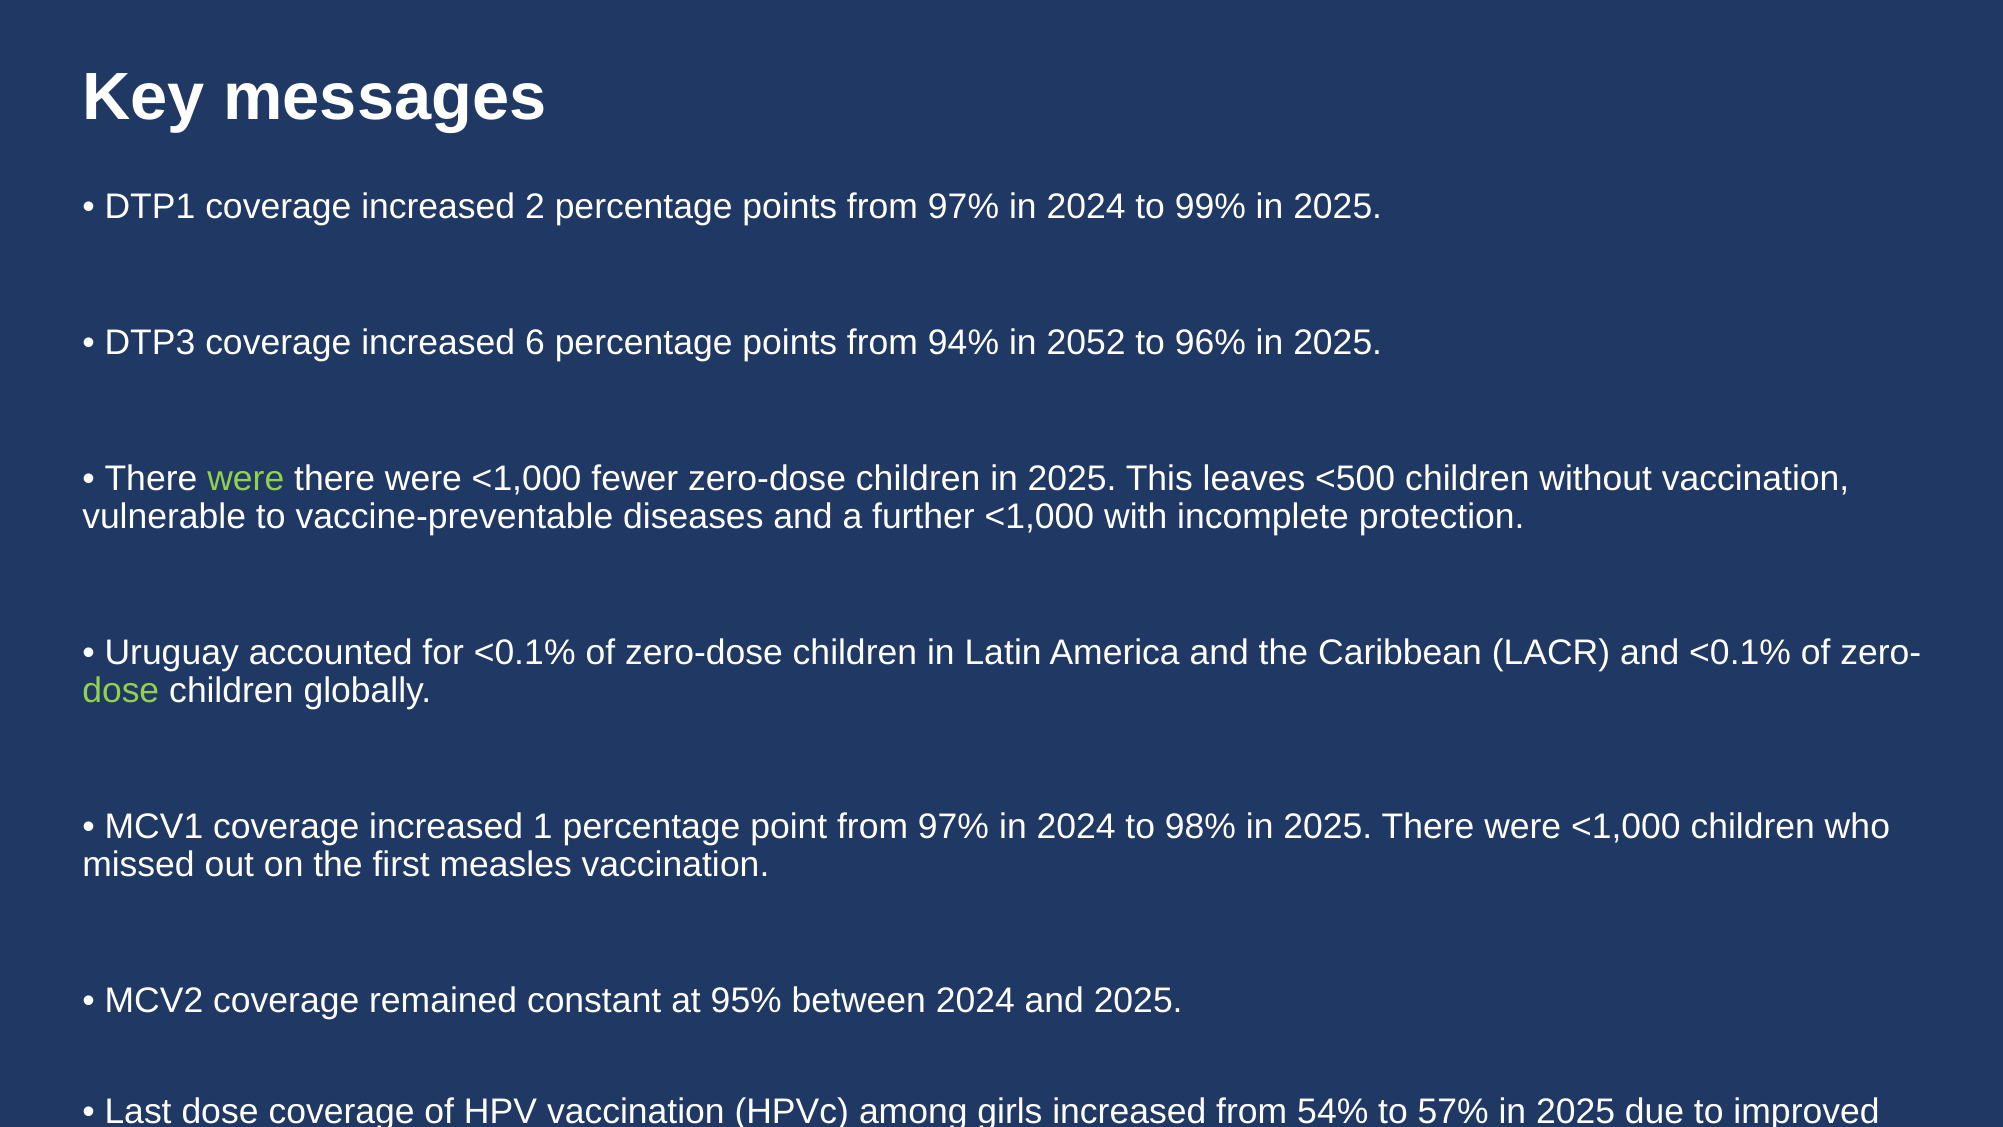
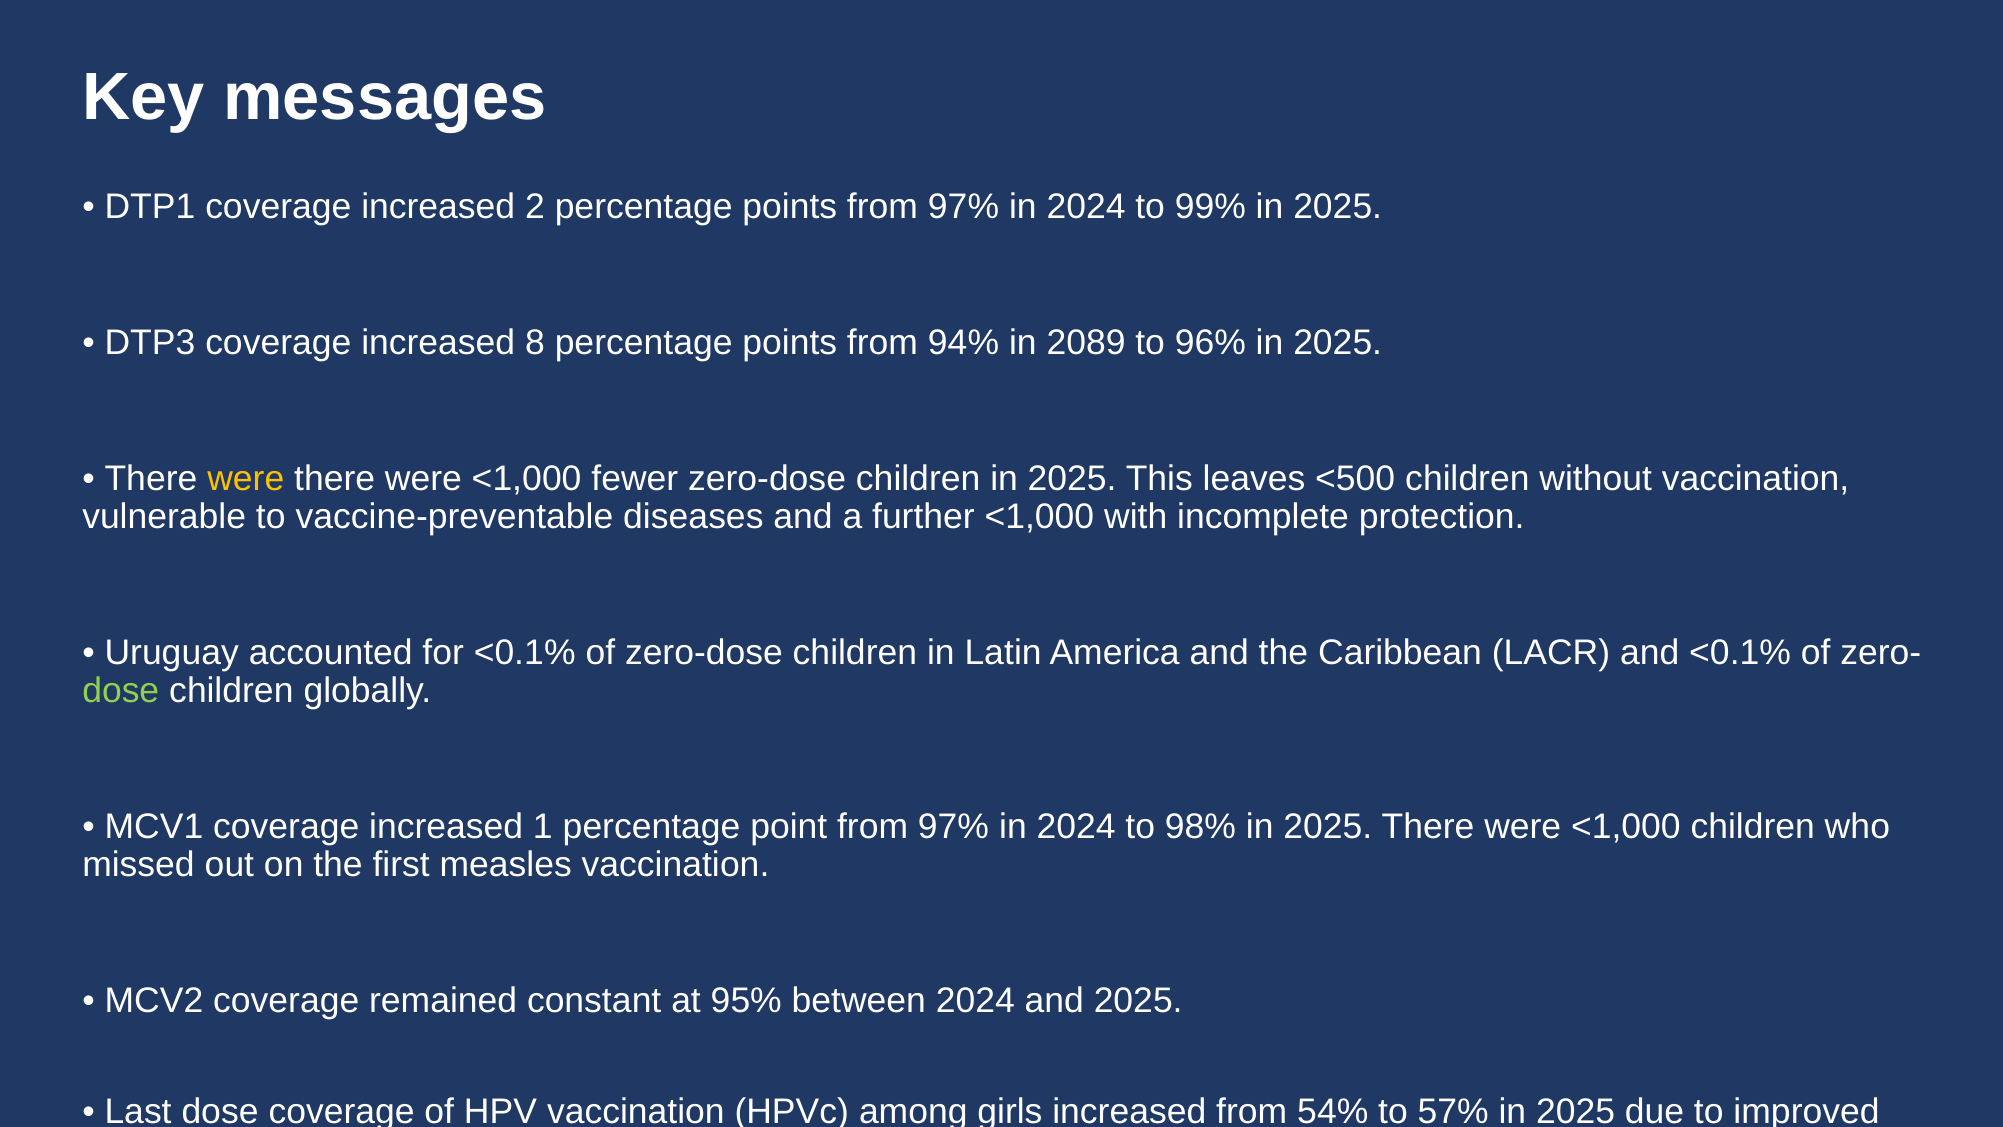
6: 6 -> 8 (535, 342)
2052: 2052 -> 2089 (1086, 342)
were colour: light green -> yellow (246, 478)
